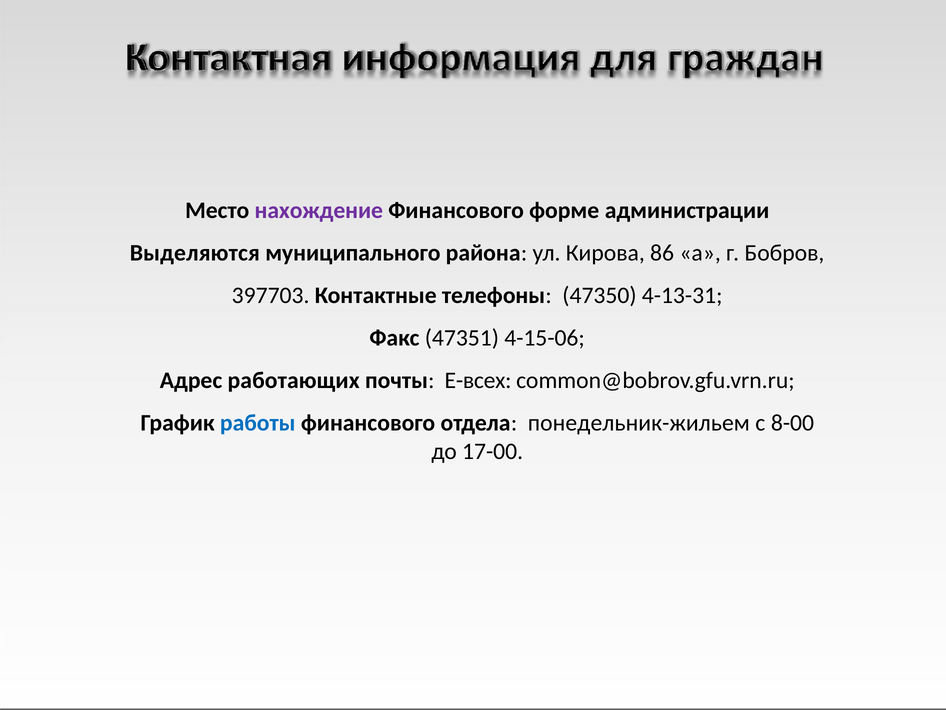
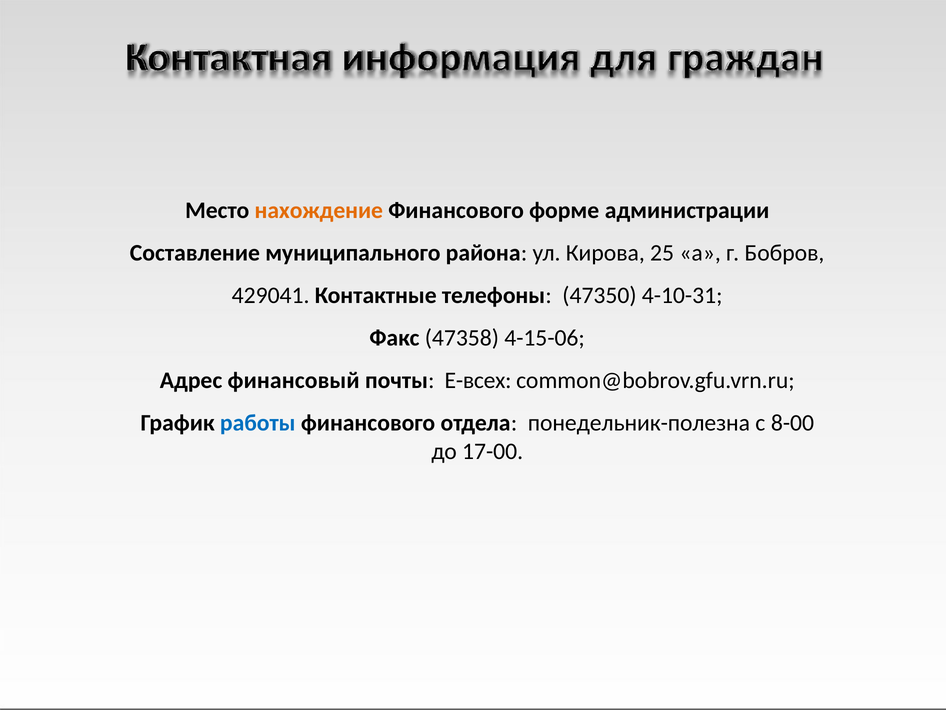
нахождение colour: purple -> orange (319, 210)
Выделяются: Выделяются -> Составление (195, 253)
86: 86 -> 25 (662, 253)
397703: 397703 -> 429041 (271, 295)
4-13-31: 4-13-31 -> 4-10-31 (682, 295)
47351: 47351 -> 47358 (462, 338)
работающих: работающих -> финансовый (294, 380)
понедельник-жильем: понедельник-жильем -> понедельник-полезна (639, 423)
